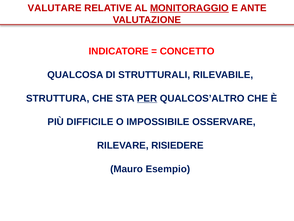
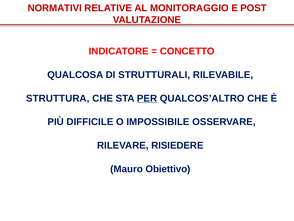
VALUTARE: VALUTARE -> NORMATIVI (55, 8)
MONITORAGGIO underline: present -> none (189, 8)
ANTE: ANTE -> POST (254, 8)
Esempio: Esempio -> Obiettivo (168, 169)
